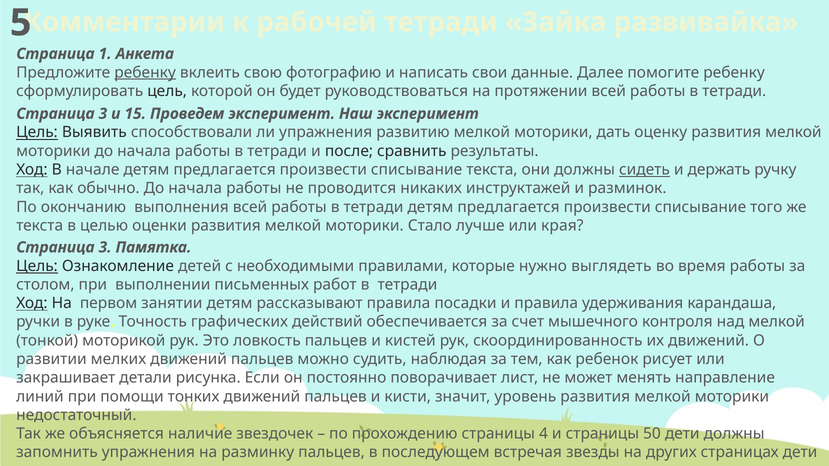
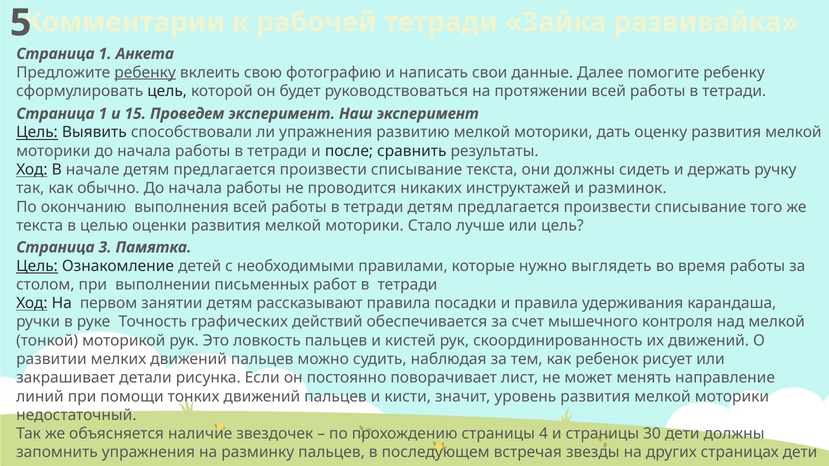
3: 3 -> 1 (103, 114)
сидеть underline: present -> none (644, 170)
или края: края -> цель (562, 226)
50: 50 -> 30 (652, 434)
